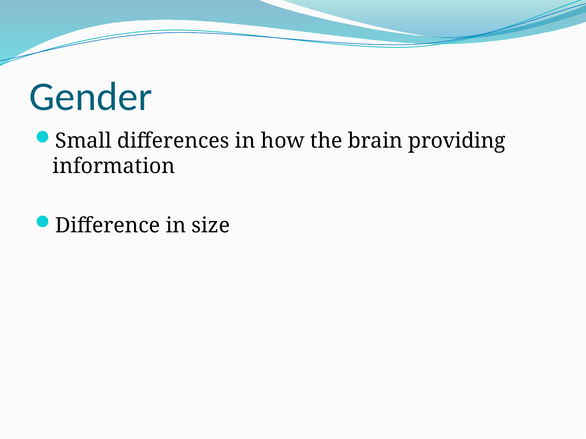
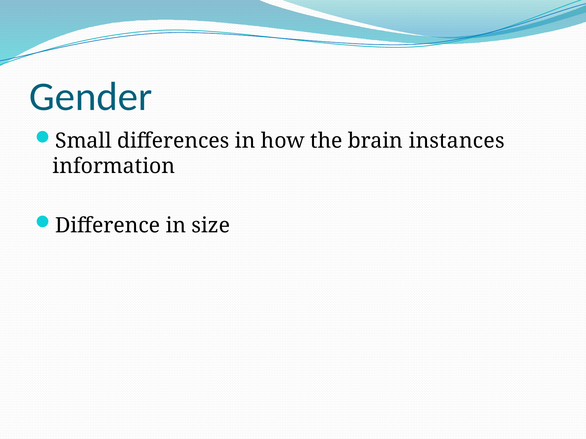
providing: providing -> instances (457, 141)
